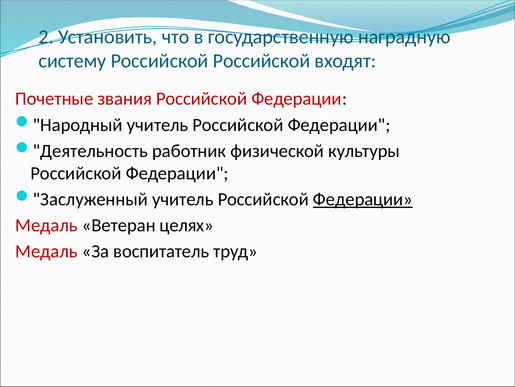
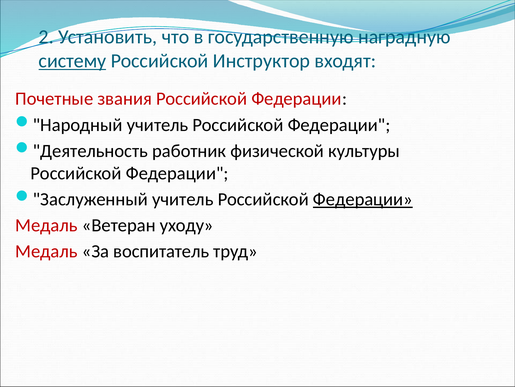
систему underline: none -> present (72, 61)
Российской Российской: Российской -> Инструктор (262, 61)
целях: целях -> уходу (187, 225)
